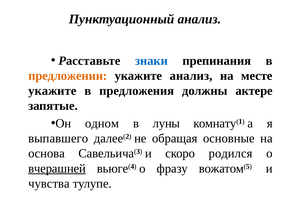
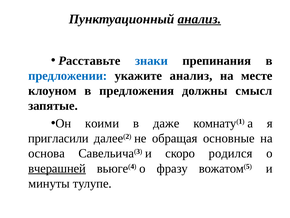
анализ underline: none -> present (199, 19)
предложении colour: orange -> blue (68, 76)
укажите: укажите -> клоуном (52, 91)
актере: актере -> смысл (254, 91)
одном: одном -> коими (102, 123)
луны: луны -> даже (166, 123)
выпавшего: выпавшего -> пригласили (58, 138)
чувства: чувства -> минуты (49, 183)
